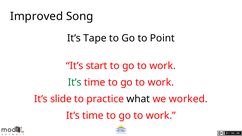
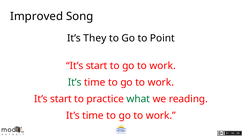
Tape: Tape -> They (95, 38)
slide: slide -> start (61, 99)
what colour: black -> green (138, 99)
worked: worked -> reading (188, 99)
